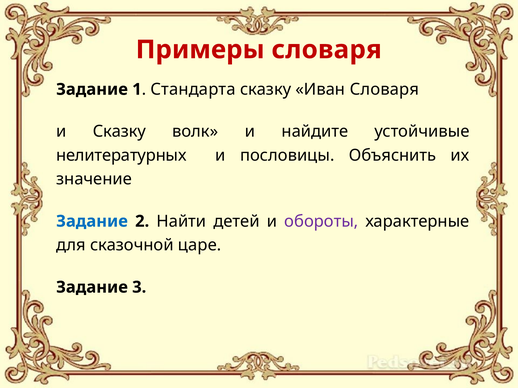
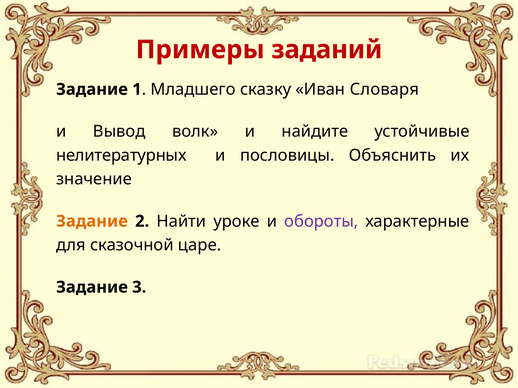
Примеры словаря: словаря -> заданий (327, 50)
Стандарта: Стандарта -> Младшего (193, 89)
и Сказку: Сказку -> Вывод (119, 132)
Задание colour: blue -> orange (92, 222)
детей: детей -> уроке (237, 222)
